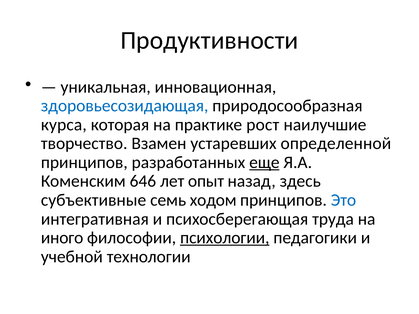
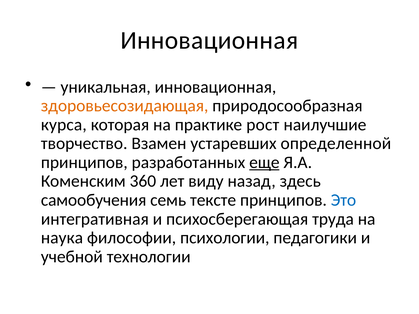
Продуктивности: Продуктивности -> Инновационная (209, 41)
здоровьесозидающая colour: blue -> orange (125, 106)
646: 646 -> 360 (143, 181)
опыт: опыт -> виду (206, 181)
субъективные: субъективные -> самообучения (94, 200)
ходом: ходом -> тексте (213, 200)
иного: иного -> наука (62, 238)
психологии underline: present -> none (225, 238)
